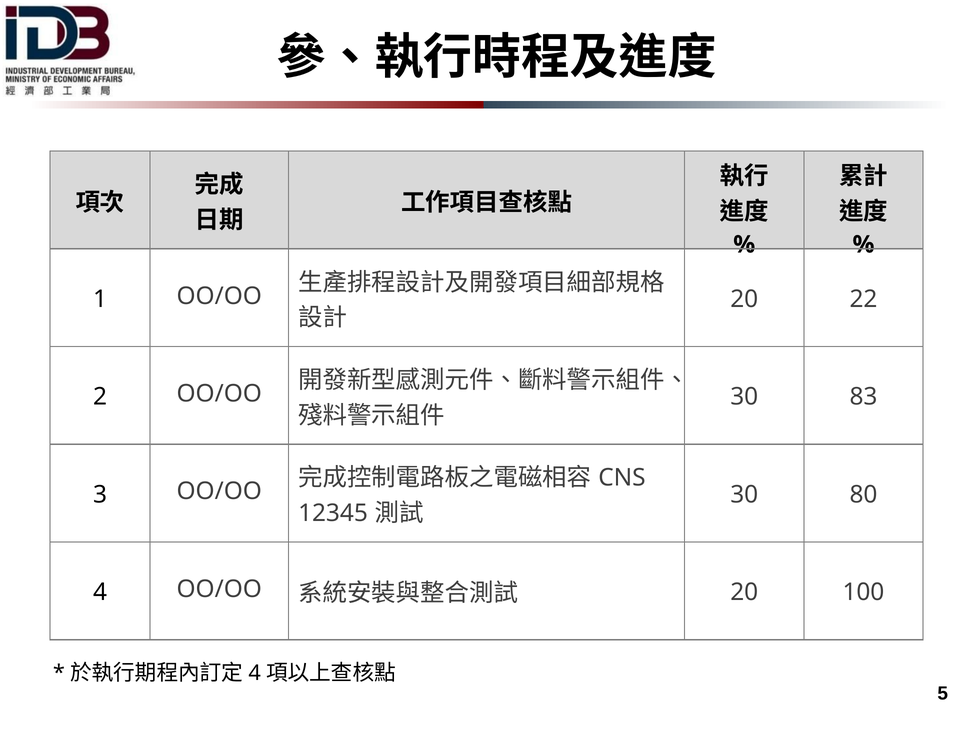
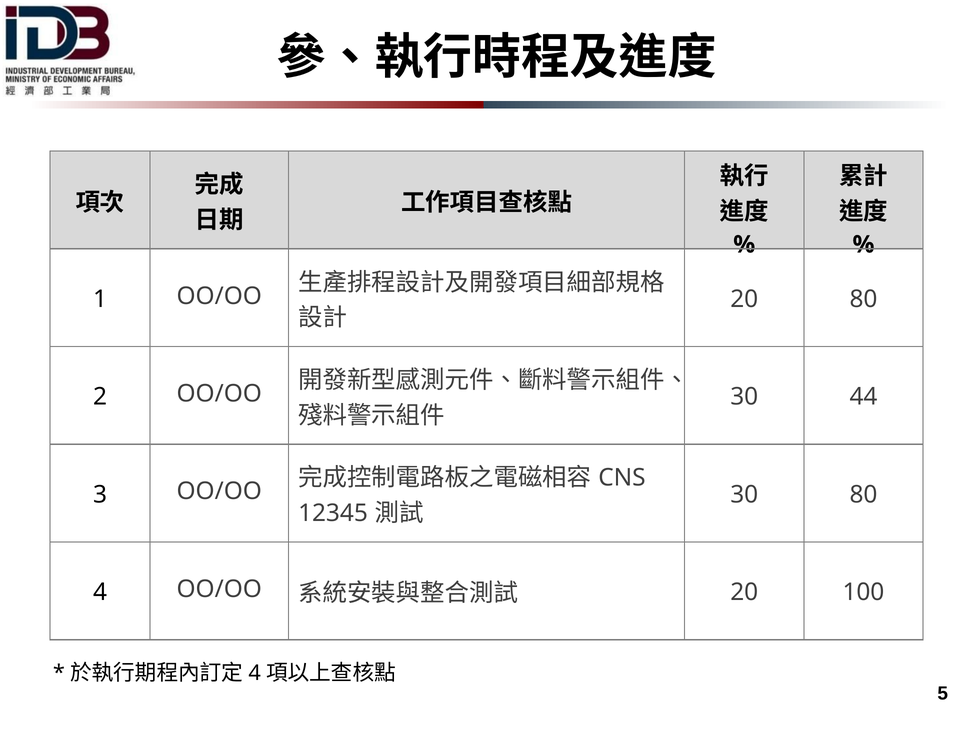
20 22: 22 -> 80 (863, 299)
83: 83 -> 44 (863, 397)
